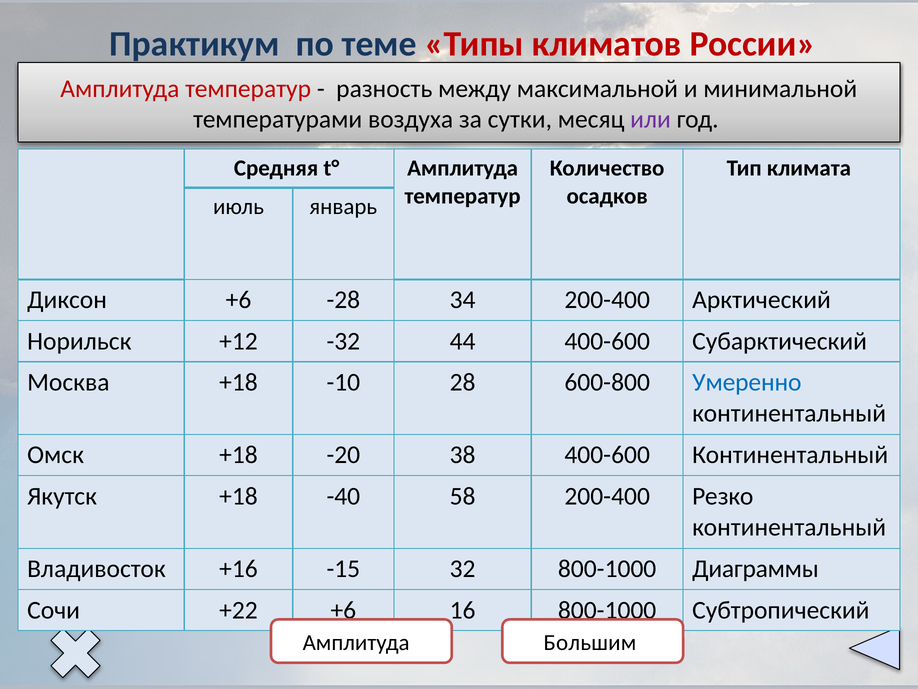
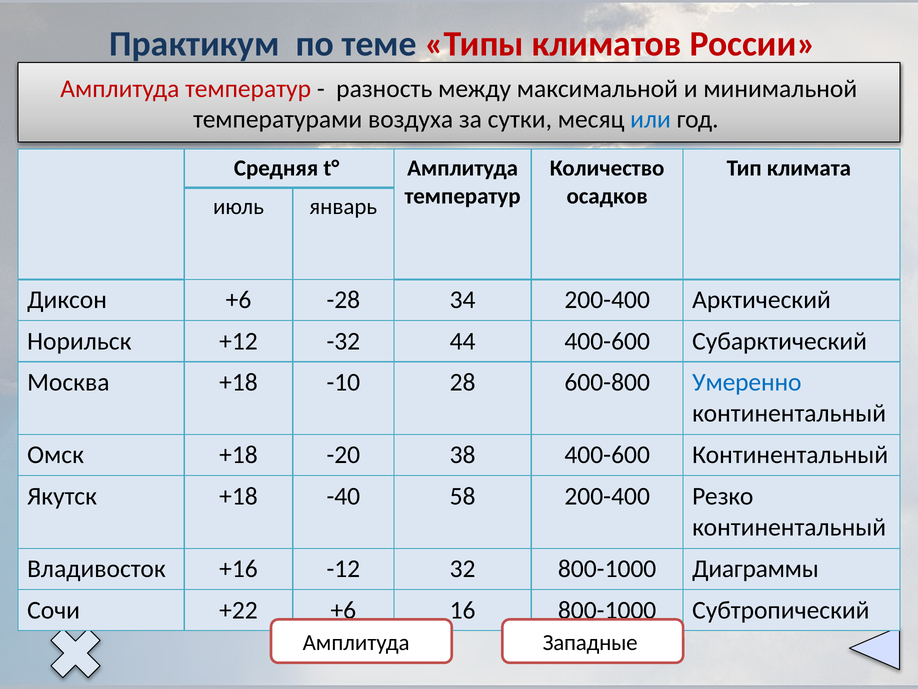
или colour: purple -> blue (651, 119)
-15: -15 -> -12 (343, 569)
Большим: Большим -> Западные (590, 642)
